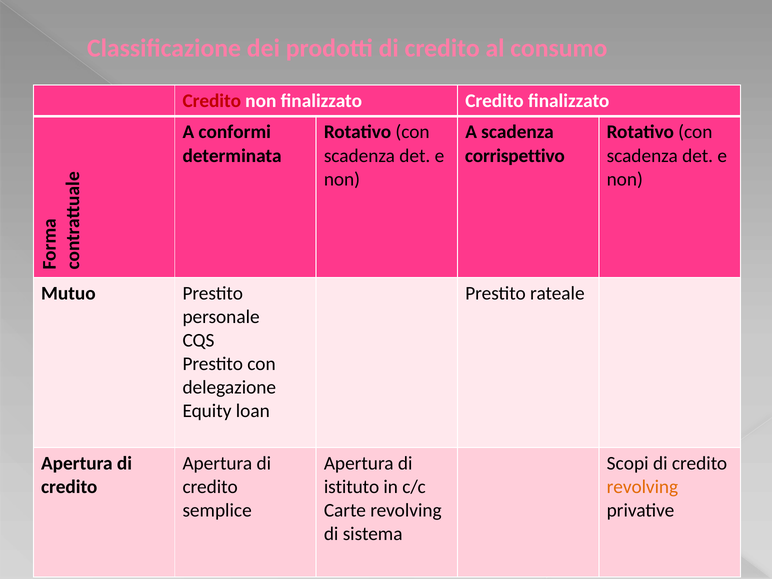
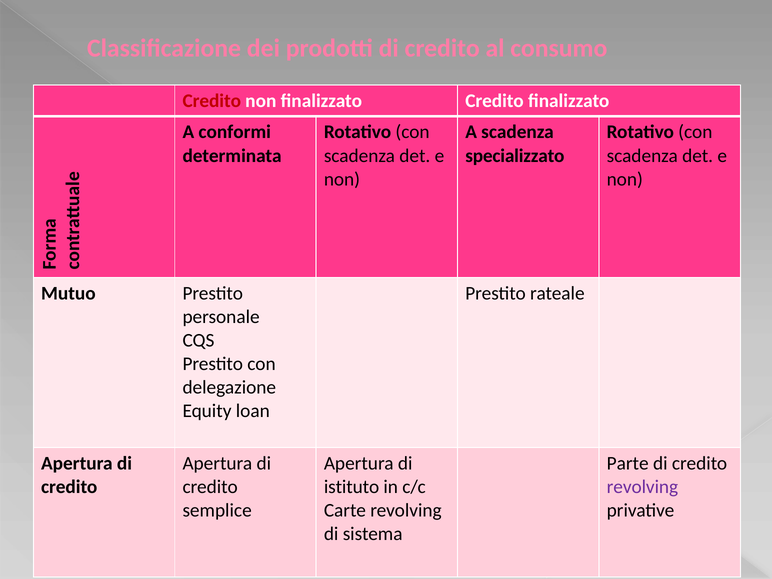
corrispettivo: corrispettivo -> specializzato (515, 156)
Scopi: Scopi -> Parte (628, 463)
revolving colour: orange -> purple (642, 487)
